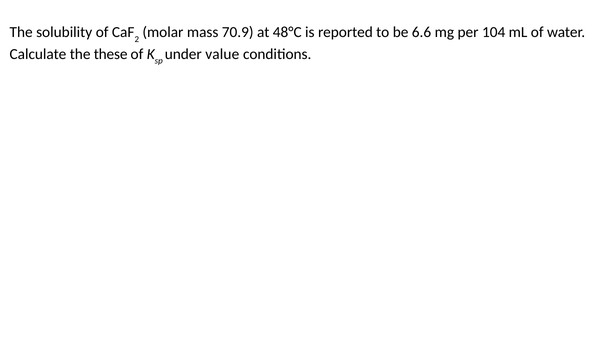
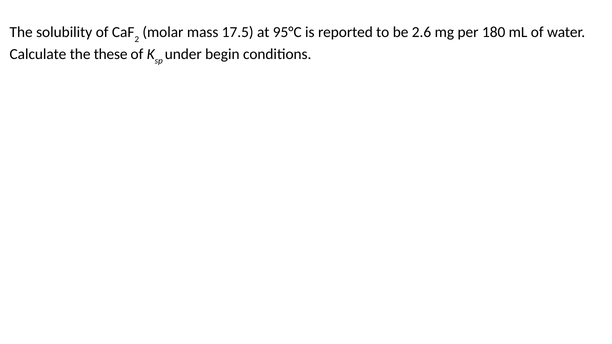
70.9: 70.9 -> 17.5 (238, 32)
48°C: 48°C -> 95°C (287, 32)
6.6: 6.6 -> 2.6 (422, 32)
104: 104 -> 180 (494, 32)
value: value -> begin (222, 54)
